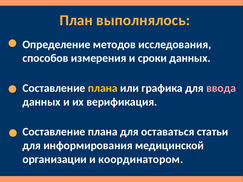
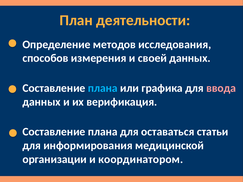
выполнялось: выполнялось -> деятельности (143, 20)
сроки: сроки -> своей (152, 58)
плана colour: yellow -> light blue (103, 88)
